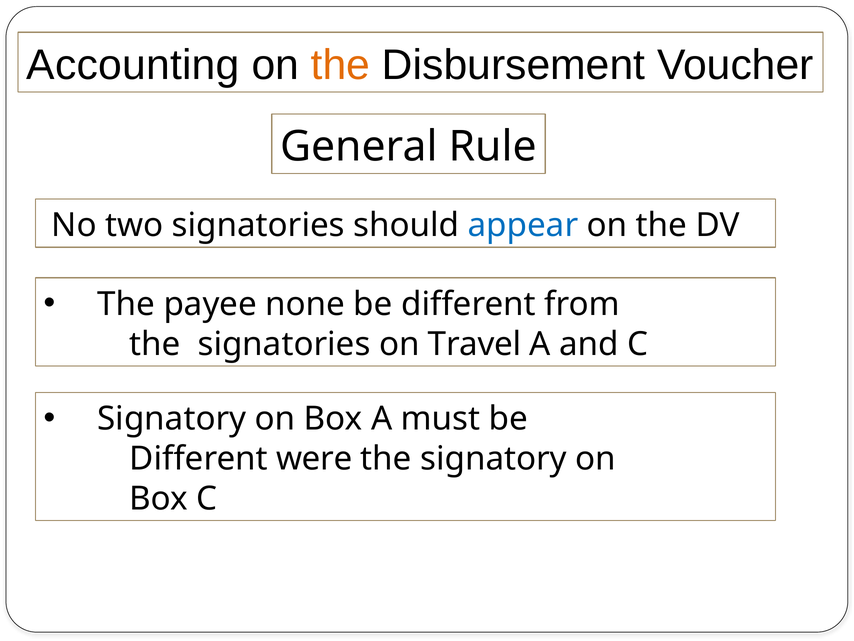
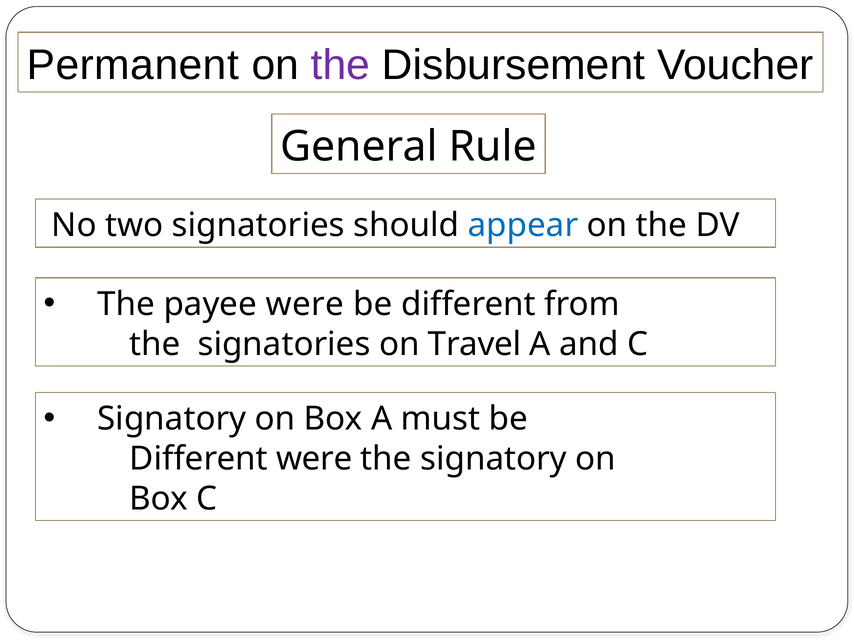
Accounting: Accounting -> Permanent (133, 65)
the colour: orange -> purple (341, 65)
payee none: none -> were (305, 304)
